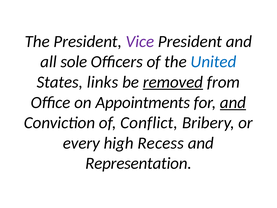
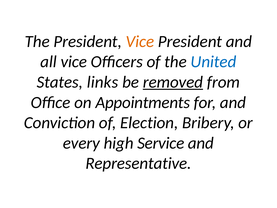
Vice colour: purple -> orange (140, 41)
all sole: sole -> vice (74, 62)
and underline: present -> none (233, 102)
Conflict: Conflict -> Election (149, 123)
Recess: Recess -> Service (161, 143)
Representation: Representation -> Representative (138, 163)
